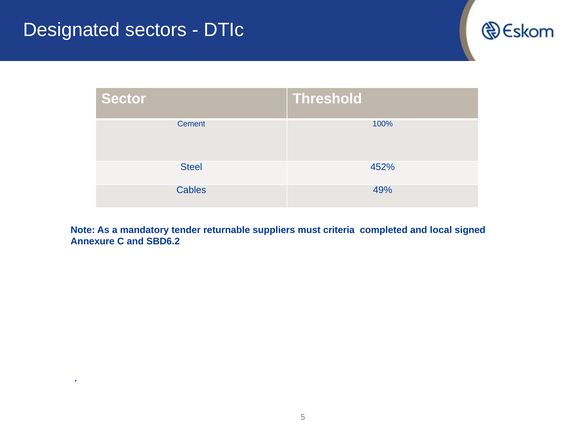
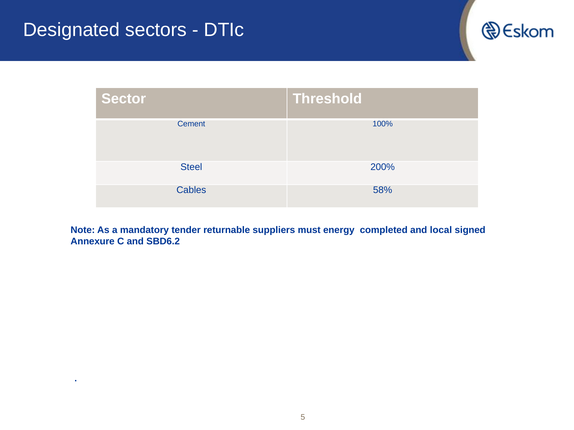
452%: 452% -> 200% (383, 167)
49%: 49% -> 58% (383, 190)
criteria: criteria -> energy (339, 230)
